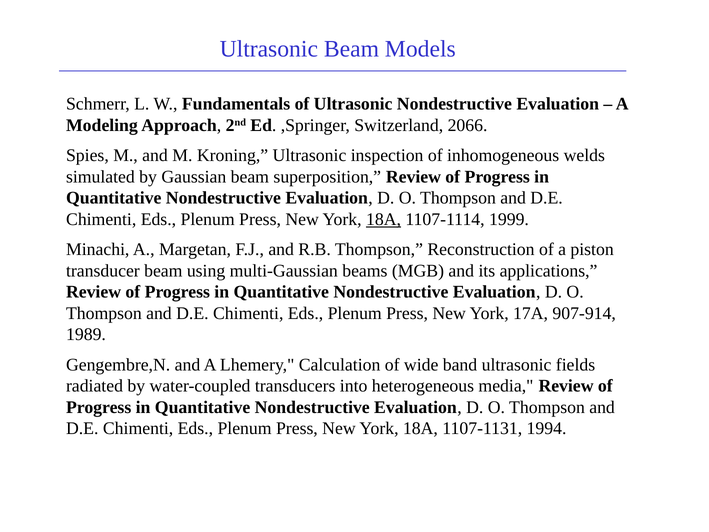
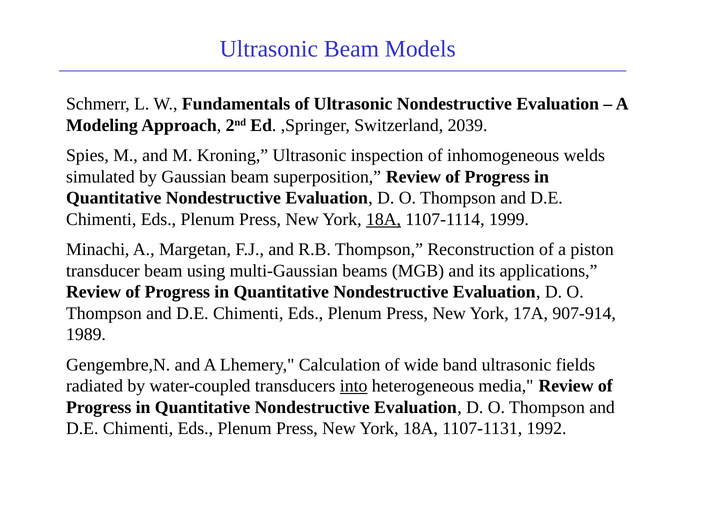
2066: 2066 -> 2039 (468, 125)
into underline: none -> present (354, 386)
1994: 1994 -> 1992 (547, 428)
